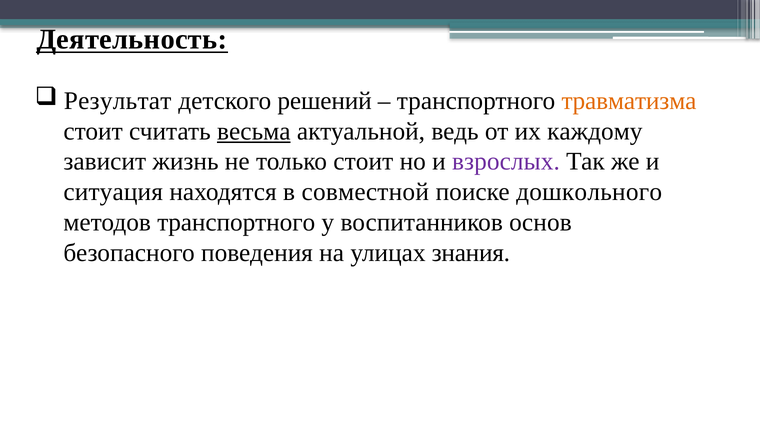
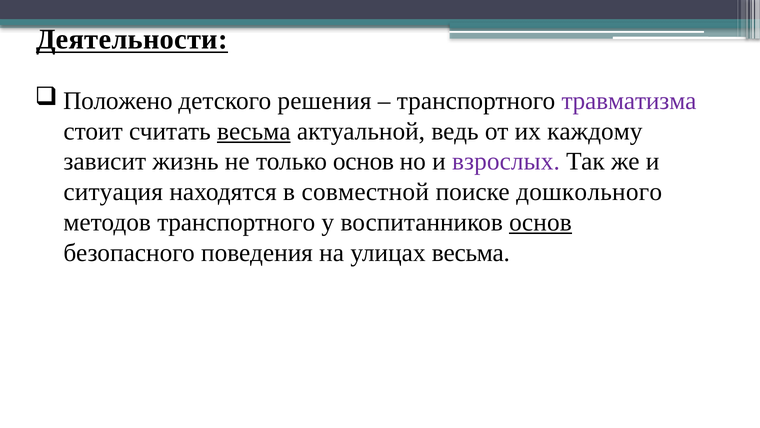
Деятельность: Деятельность -> Деятельности (132, 39)
Результат: Результат -> Положено (118, 101)
решений: решений -> решения (324, 101)
травматизма colour: orange -> purple (629, 101)
только стоит: стоит -> основ (363, 161)
основ underline: none -> present (540, 222)
улицах знания: знания -> весьма (471, 253)
